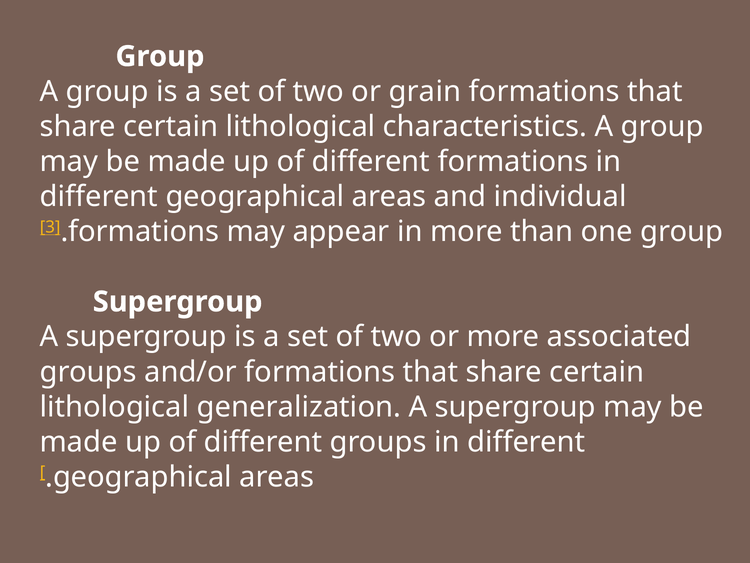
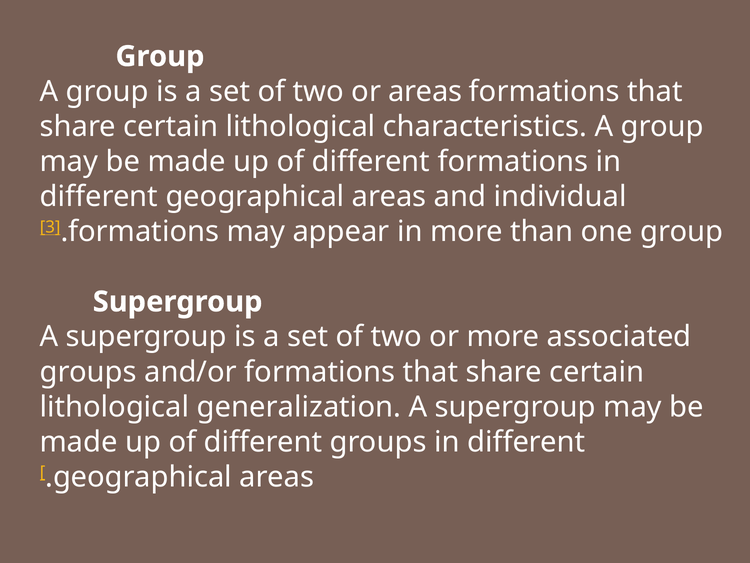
or grain: grain -> areas (425, 91)
